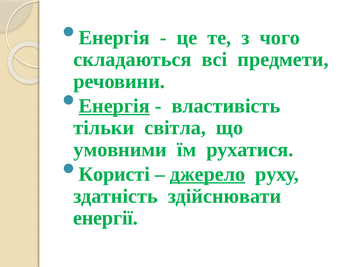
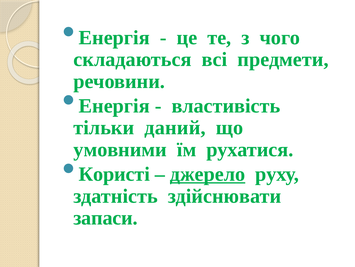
Енергія underline: present -> none (114, 106)
світла: світла -> даний (175, 127)
енергії: енергії -> запаси (105, 217)
